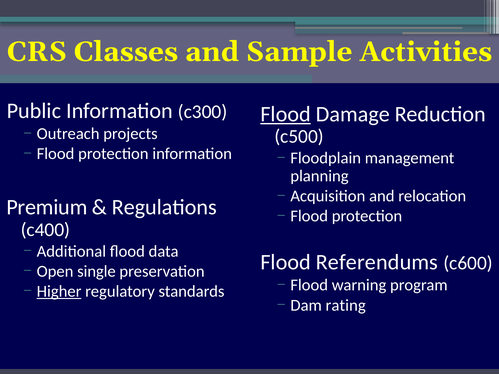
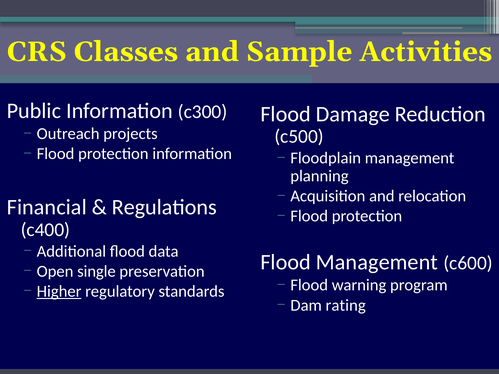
Flood underline: present -> none (286, 114)
Premium: Premium -> Financial (47, 207)
Flood Referendums: Referendums -> Management (377, 262)
